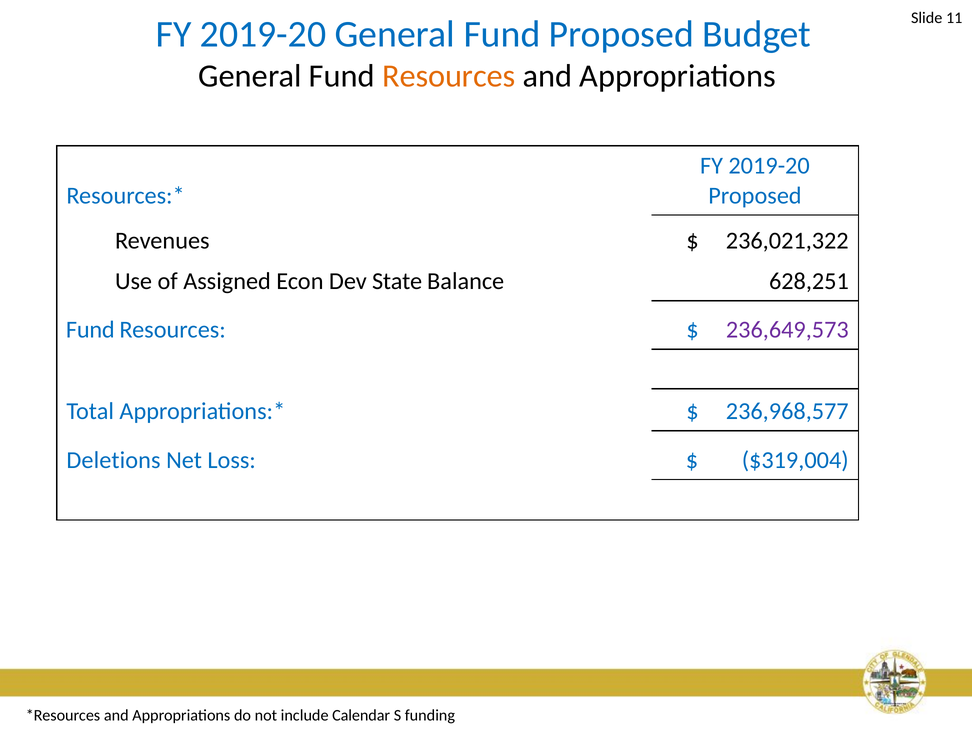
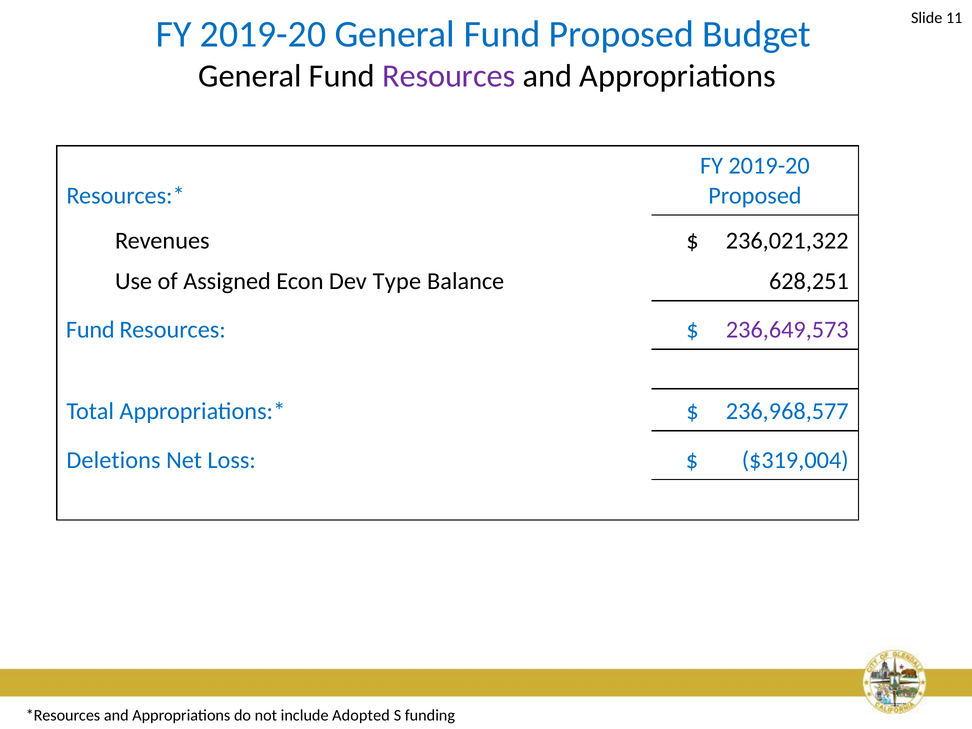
Resources colour: orange -> purple (449, 76)
State: State -> Type (397, 281)
Calendar: Calendar -> Adopted (361, 715)
